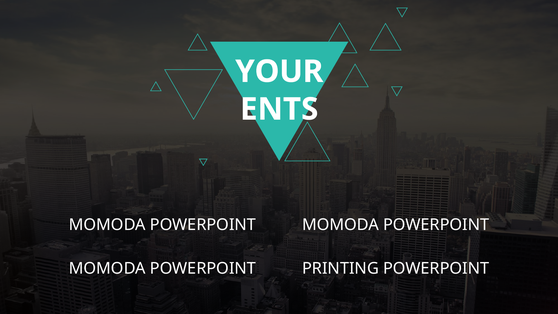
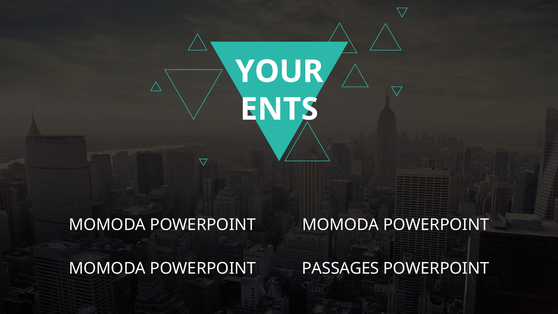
PRINTING: PRINTING -> PASSAGES (341, 268)
